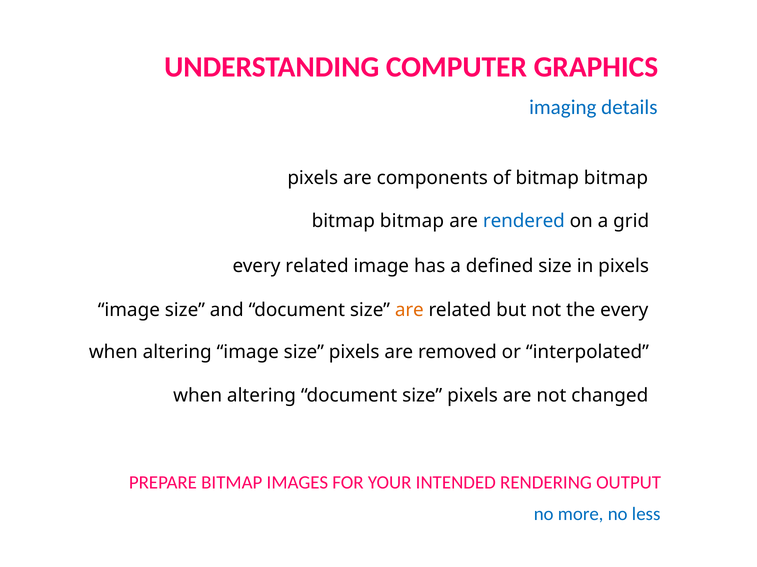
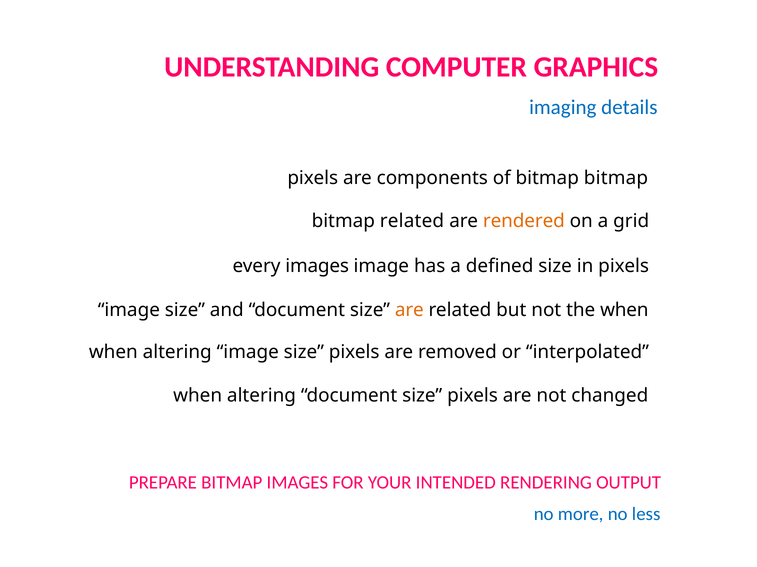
bitmap: bitmap -> related (412, 221)
rendered colour: blue -> orange (524, 221)
every related: related -> images (317, 266)
the every: every -> when (624, 311)
